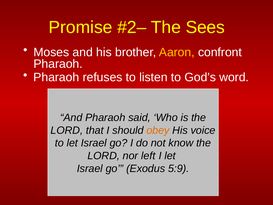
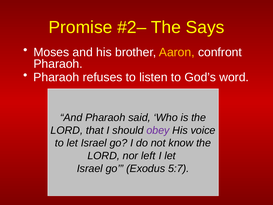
Sees: Sees -> Says (205, 27)
obey colour: orange -> purple (158, 130)
5:9: 5:9 -> 5:7 (179, 168)
